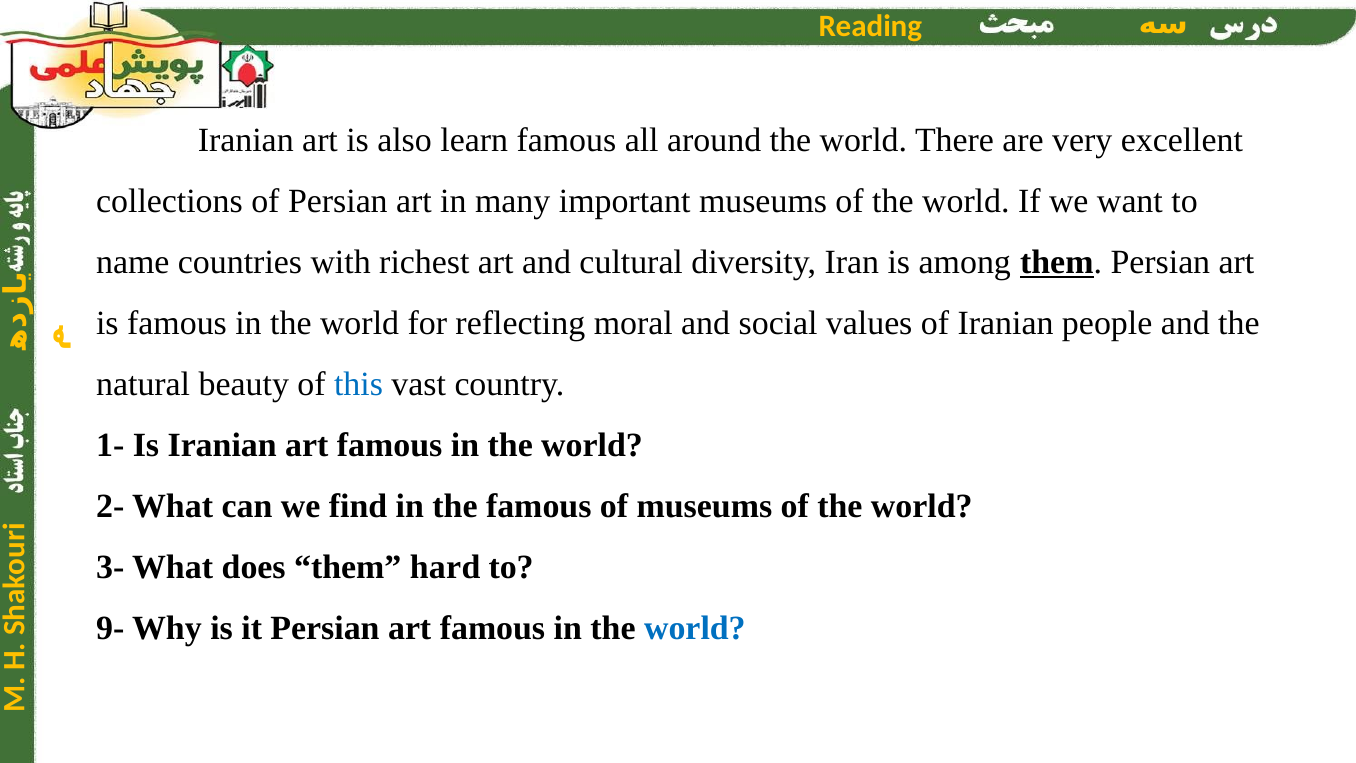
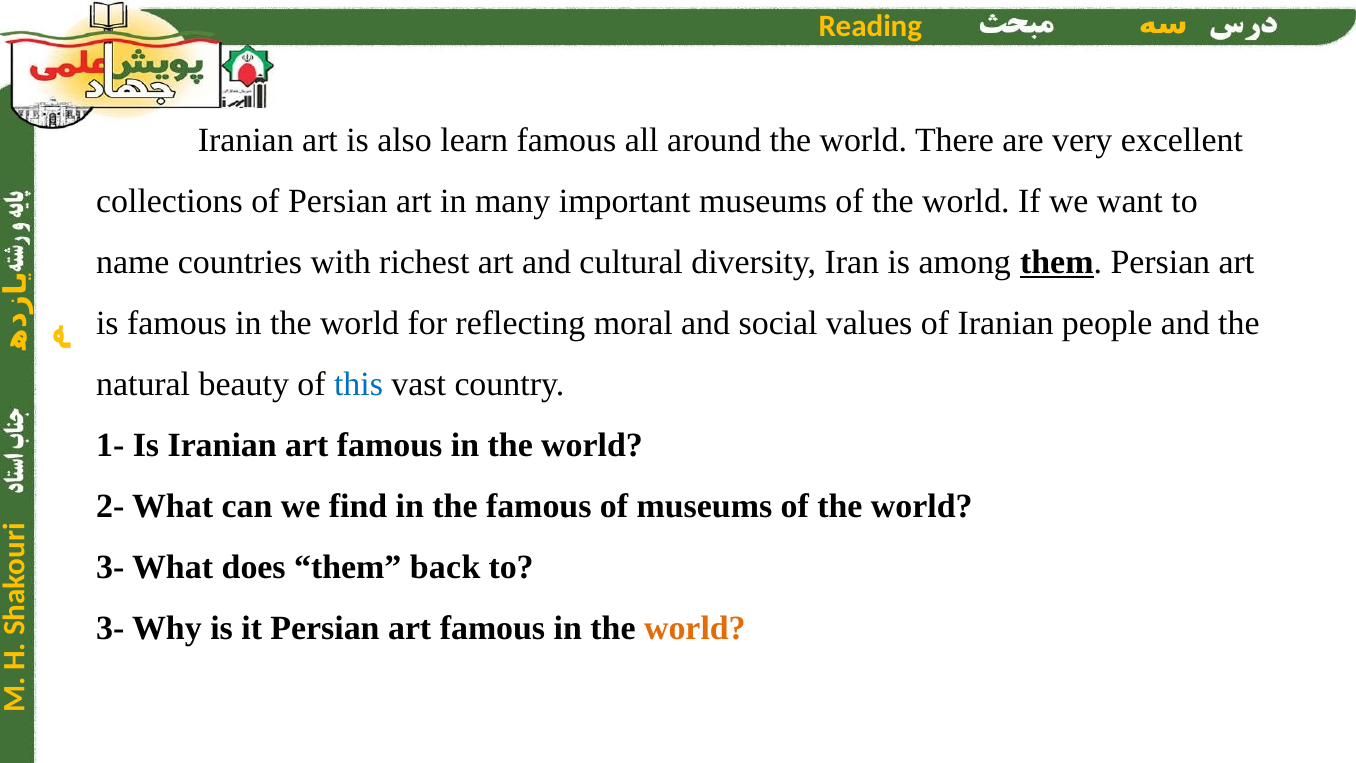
hard: hard -> back (445, 567)
9-: 9- -> 3- (110, 628)
world colour: blue -> orange (695, 628)
